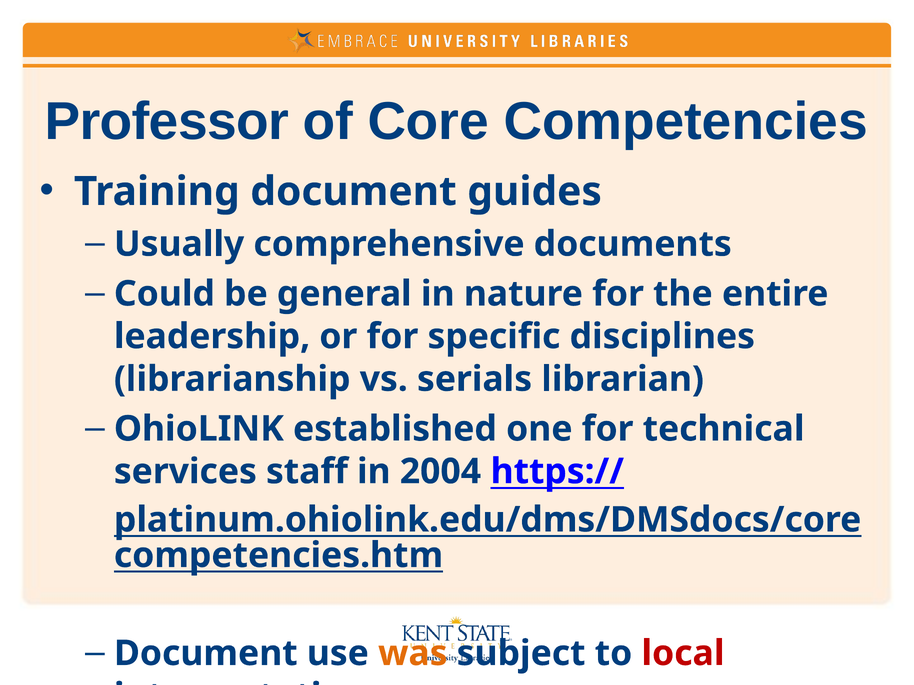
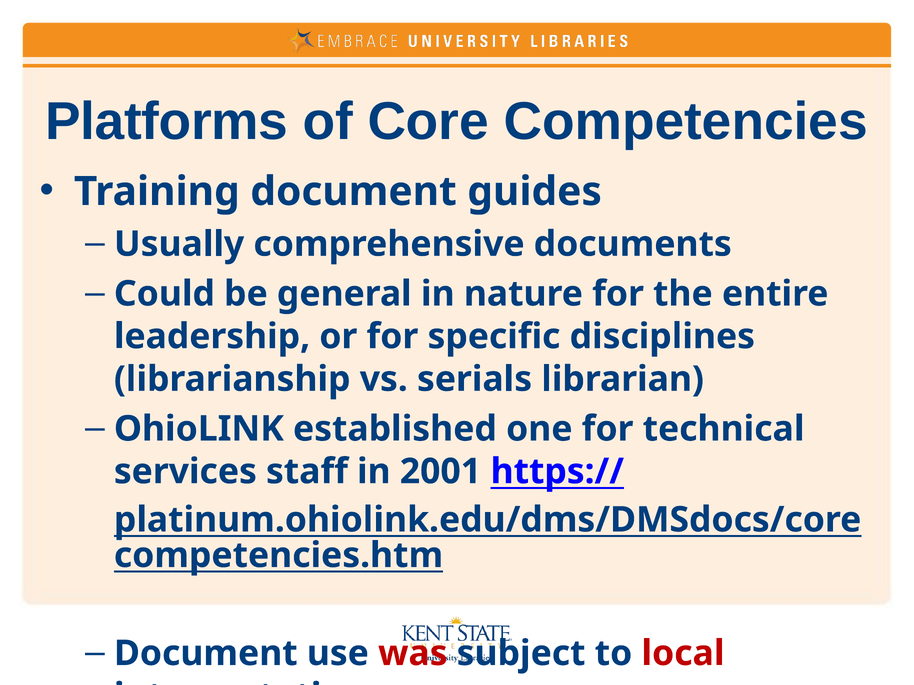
Professor: Professor -> Platforms (167, 122)
2004: 2004 -> 2001 (440, 472)
was colour: orange -> red (413, 654)
